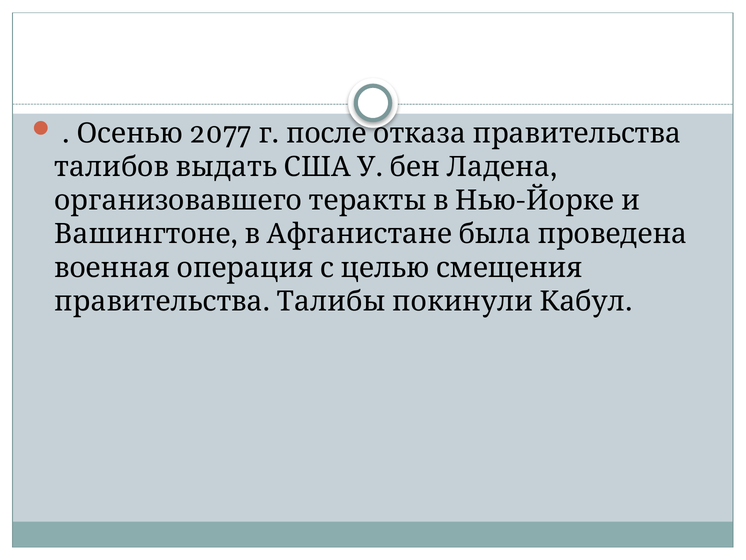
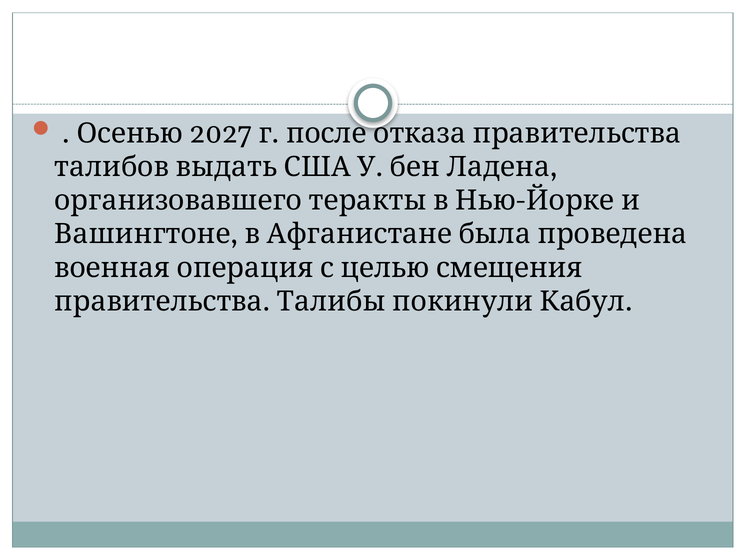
2077: 2077 -> 2027 (221, 133)
